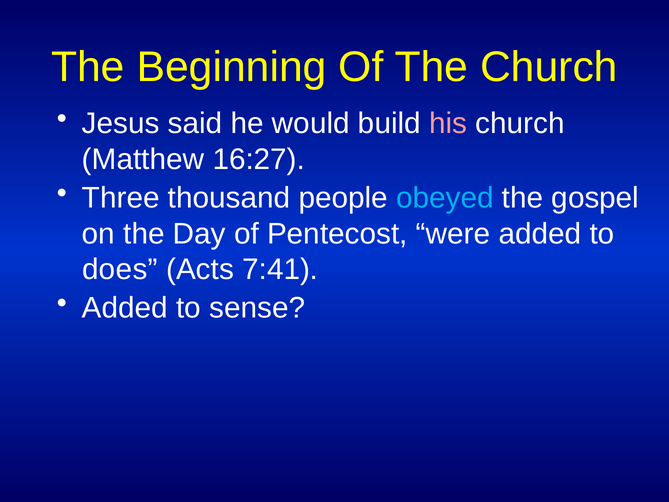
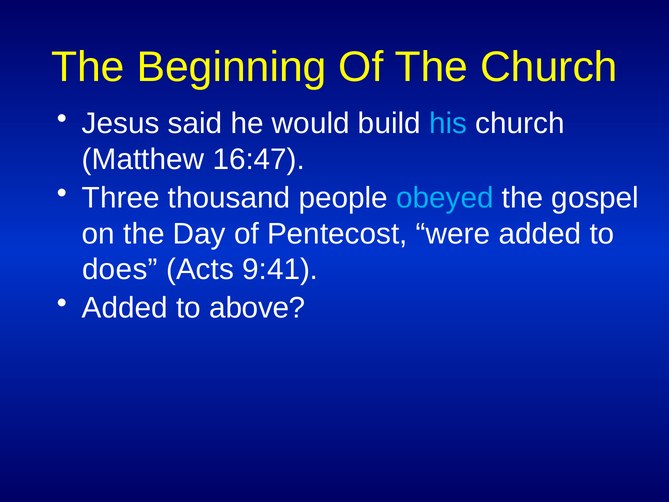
his colour: pink -> light blue (448, 124)
16:27: 16:27 -> 16:47 (259, 159)
7:41: 7:41 -> 9:41 (280, 269)
sense: sense -> above (257, 308)
